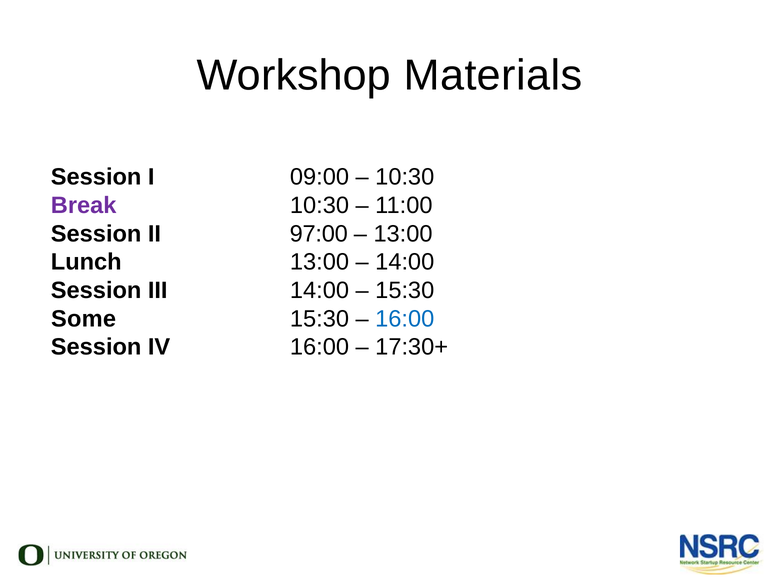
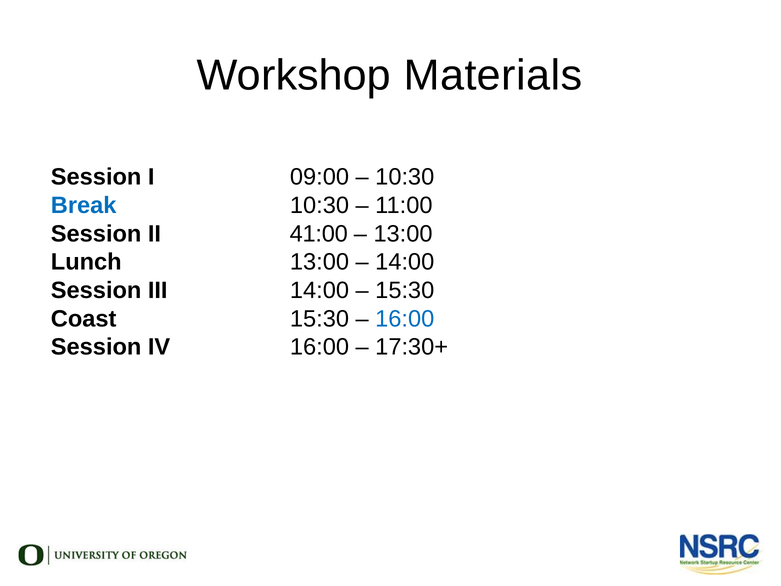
Break colour: purple -> blue (84, 205)
97:00: 97:00 -> 41:00 (319, 234)
Some: Some -> Coast (84, 319)
